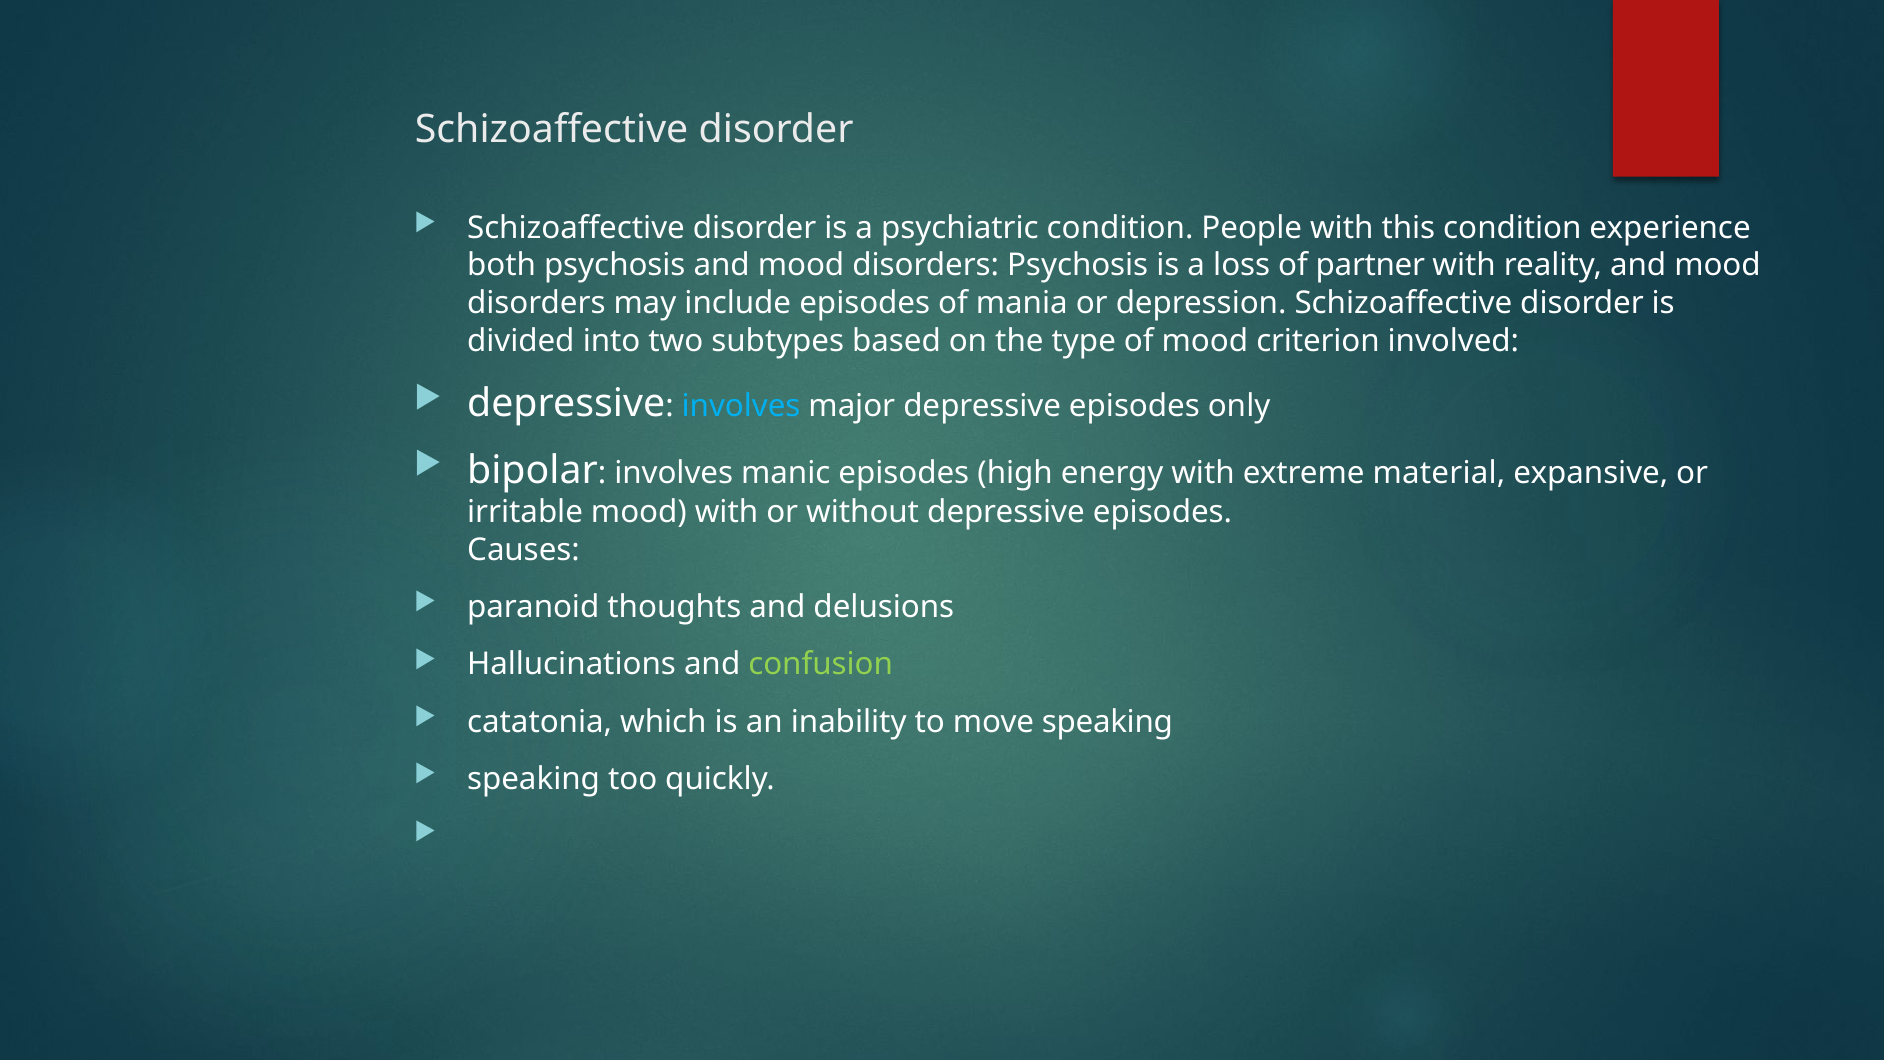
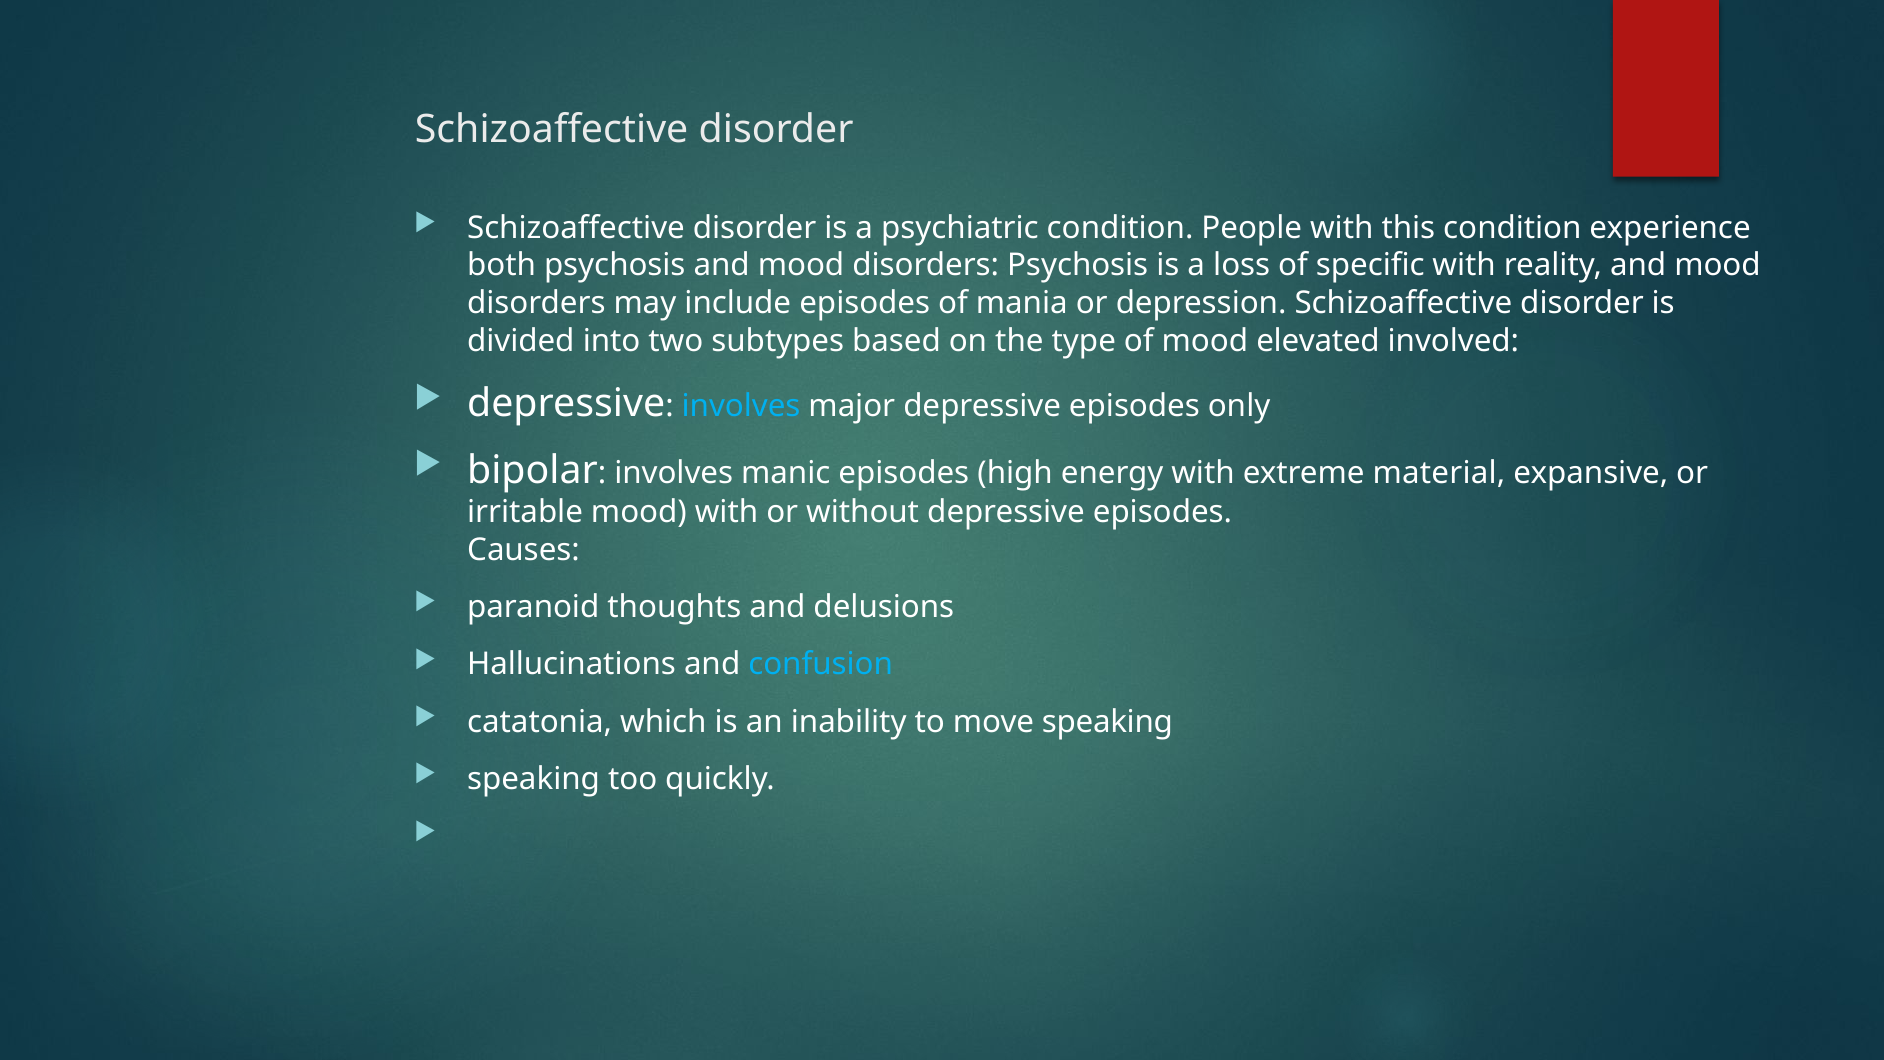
partner: partner -> specific (1370, 266)
criterion: criterion -> elevated (1318, 341)
confusion colour: light green -> light blue (821, 664)
